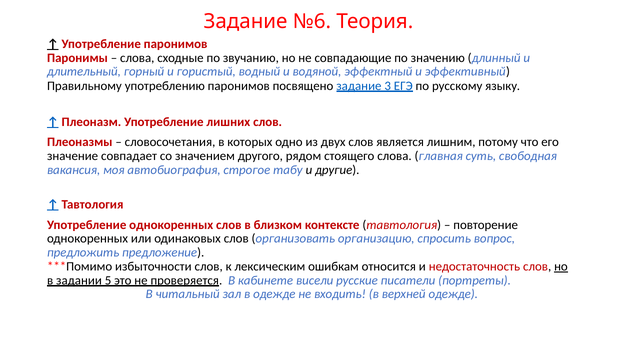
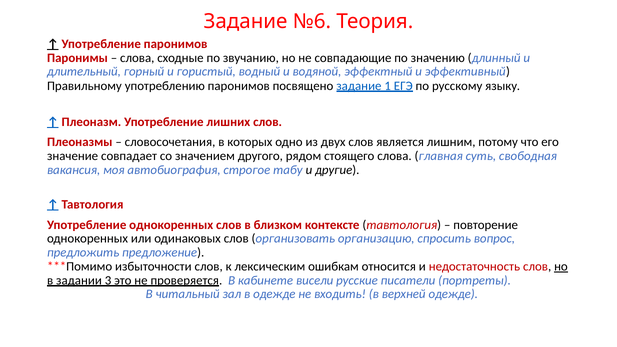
3: 3 -> 1 (388, 86)
5: 5 -> 3 (108, 280)
